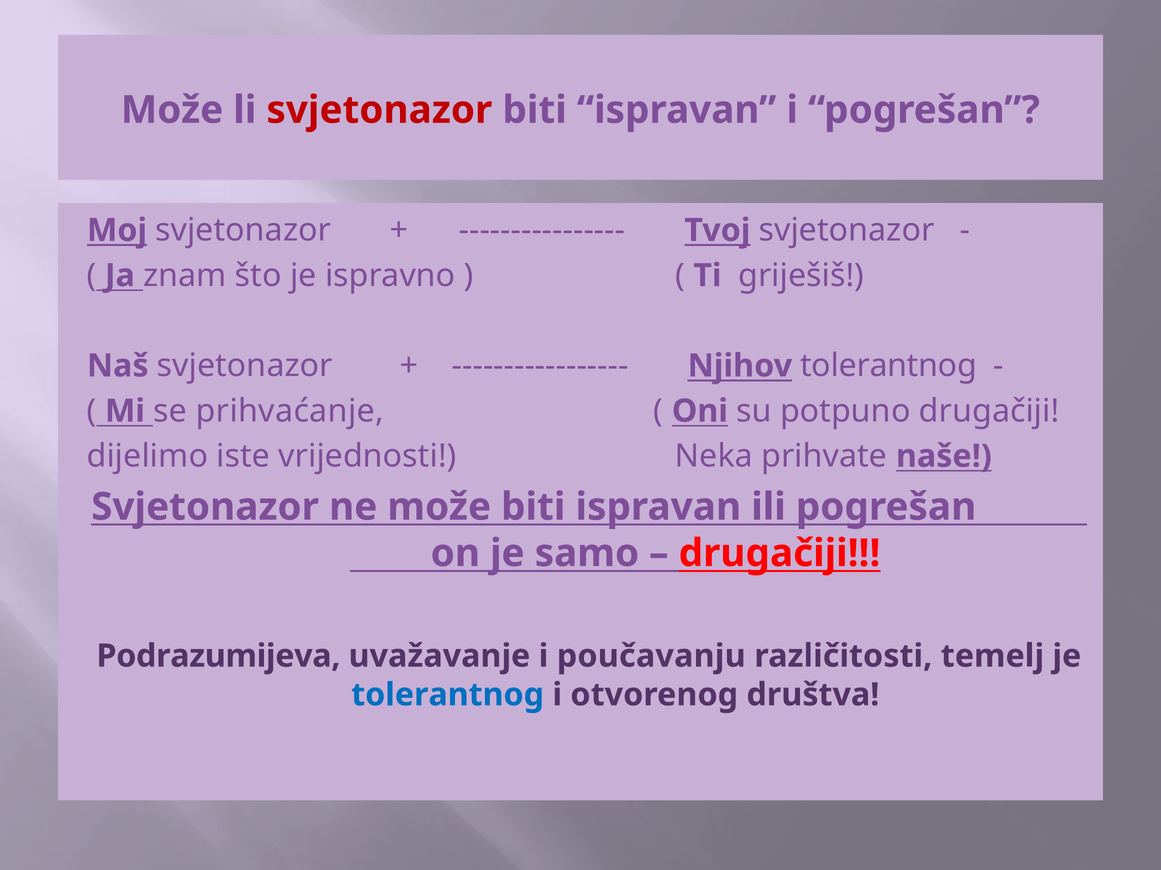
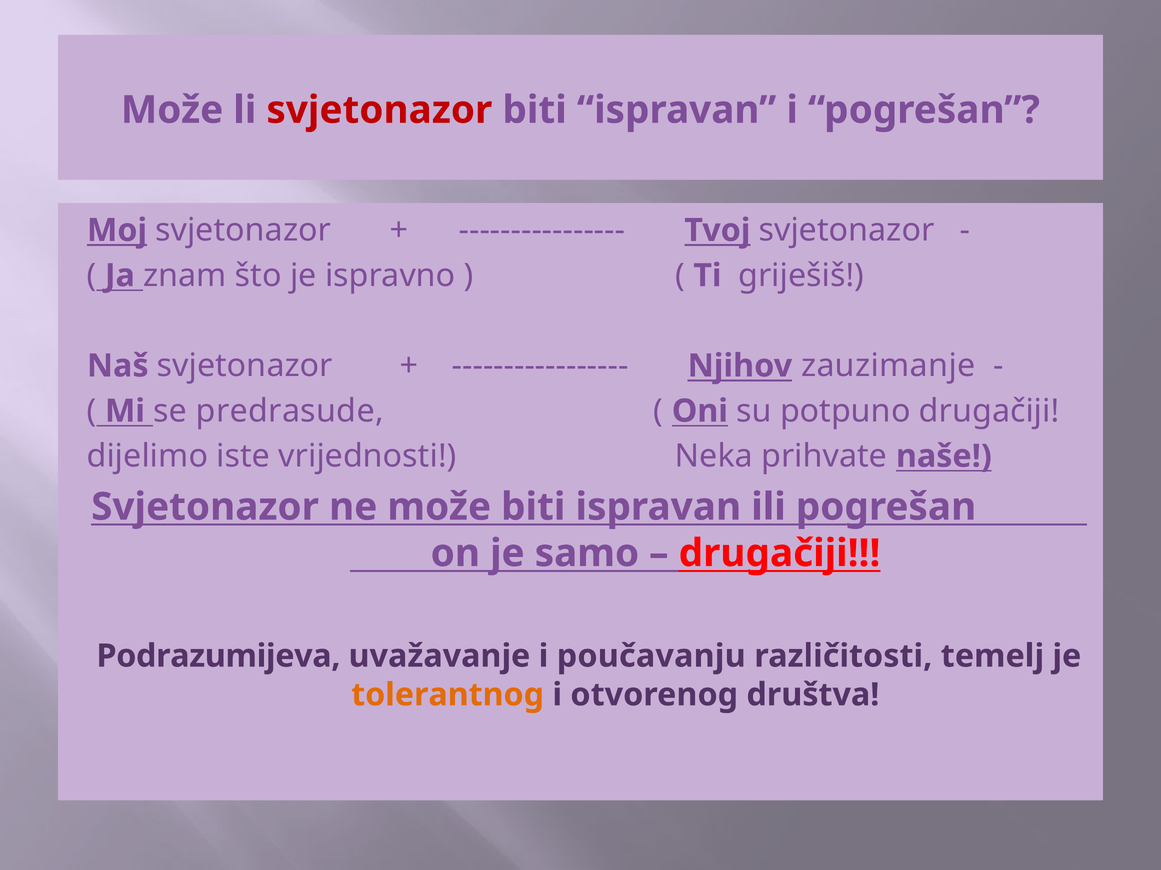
Njihov tolerantnog: tolerantnog -> zauzimanje (888, 366)
prihvaćanje: prihvaćanje -> predrasude (290, 411)
tolerantnog colour: blue -> orange (448, 695)
